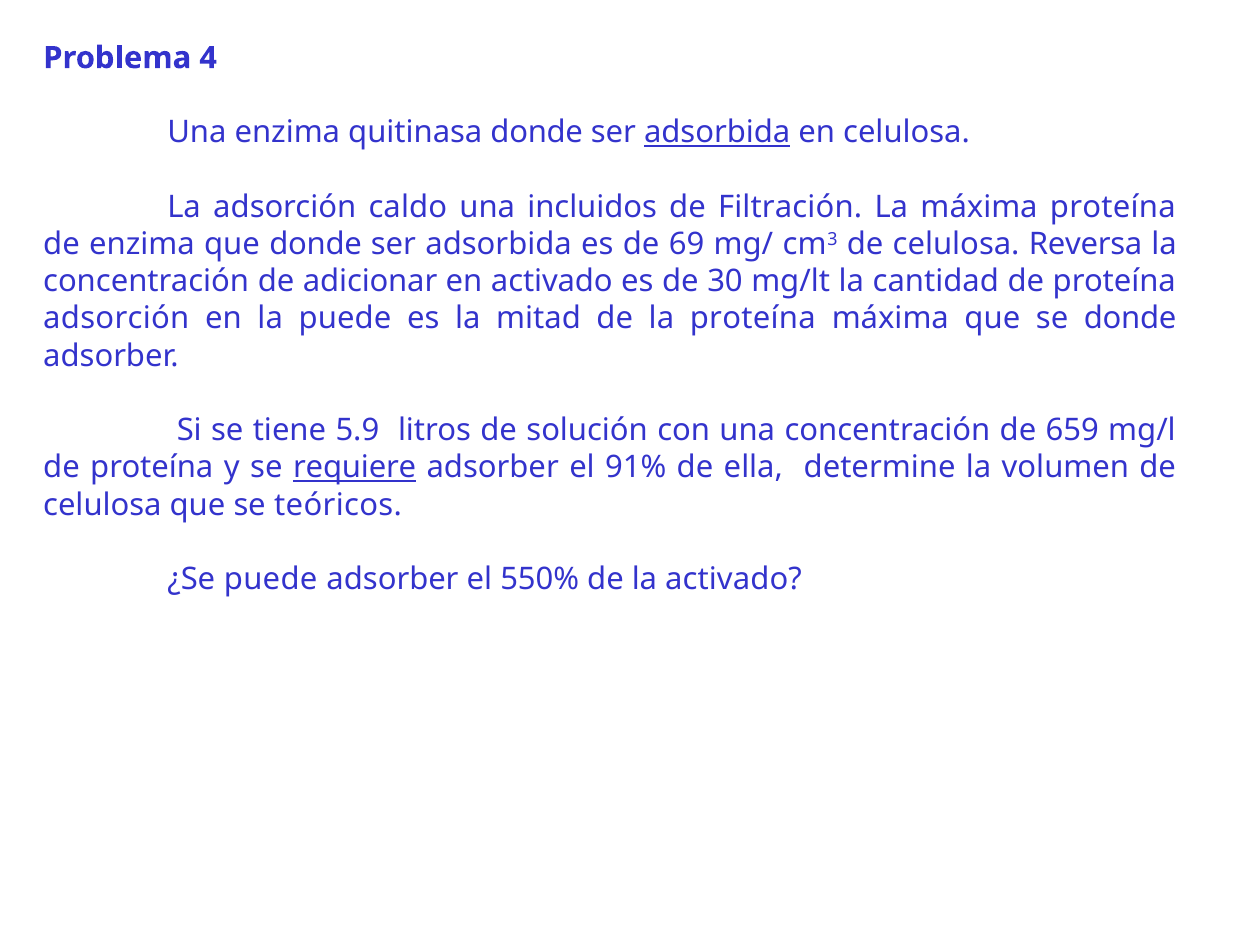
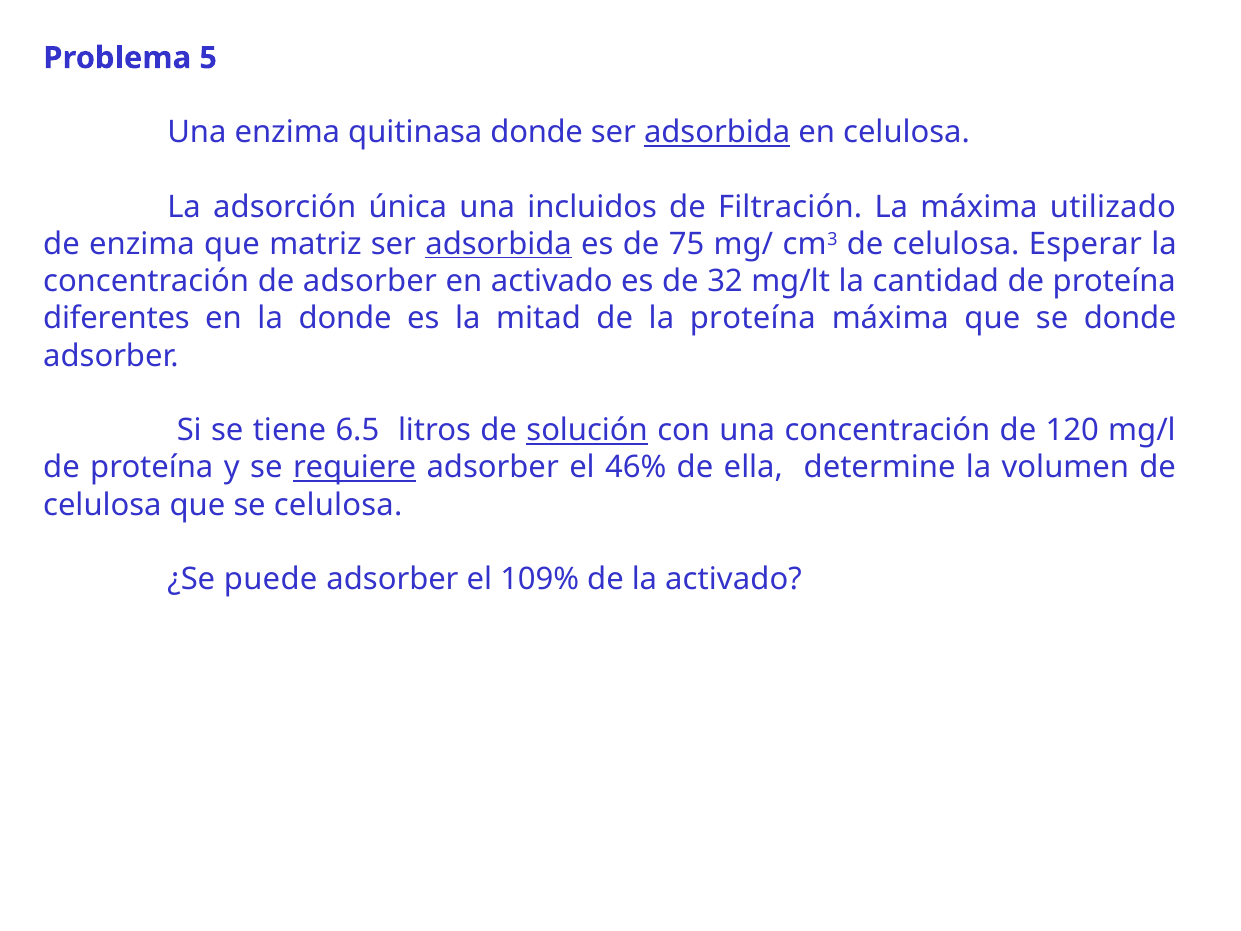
4: 4 -> 5 (208, 58)
caldo: caldo -> única (408, 207)
máxima proteína: proteína -> utilizado (1113, 207)
que donde: donde -> matriz (315, 244)
adsorbida underline: none -> present (499, 244)
69: 69 -> 75 (687, 244)
Reversa: Reversa -> Esperar (1085, 244)
de adicionar: adicionar -> adsorber (370, 281)
30: 30 -> 32 (725, 281)
adsorción: adsorción -> diferentes (117, 319)
la puede: puede -> donde (345, 319)
5.9: 5.9 -> 6.5 (357, 430)
solución underline: none -> present (587, 430)
659: 659 -> 120 (1072, 430)
91%: 91% -> 46% (636, 467)
se teóricos: teóricos -> celulosa (338, 505)
550%: 550% -> 109% (540, 579)
